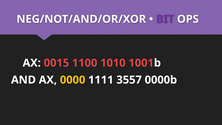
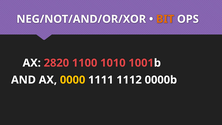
BIT colour: purple -> orange (165, 19)
0015: 0015 -> 2820 (56, 63)
3557: 3557 -> 1112 (129, 80)
